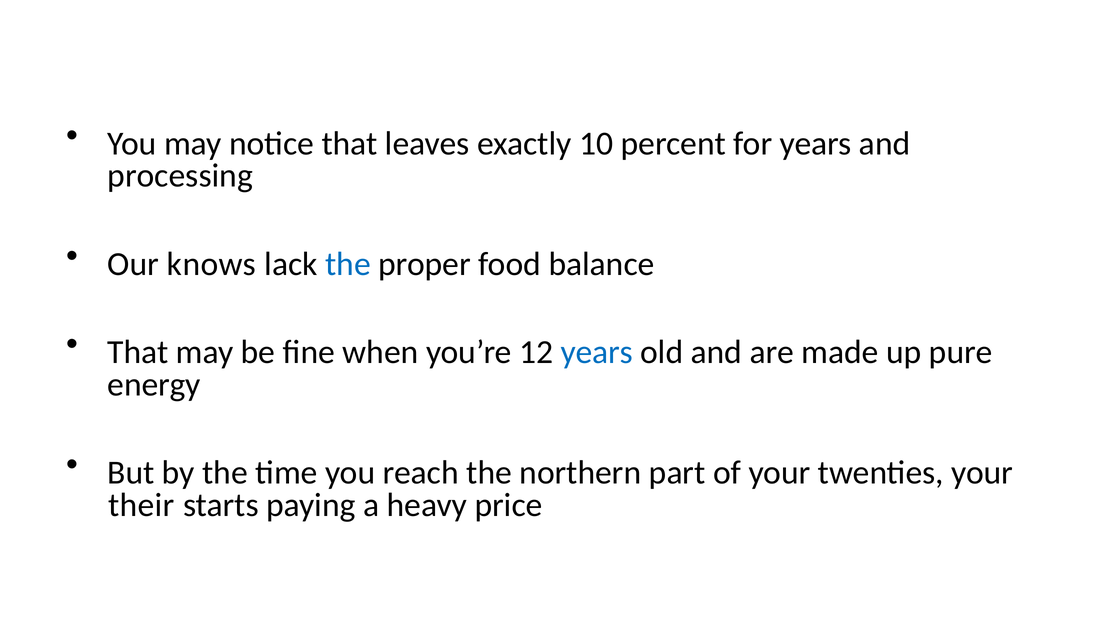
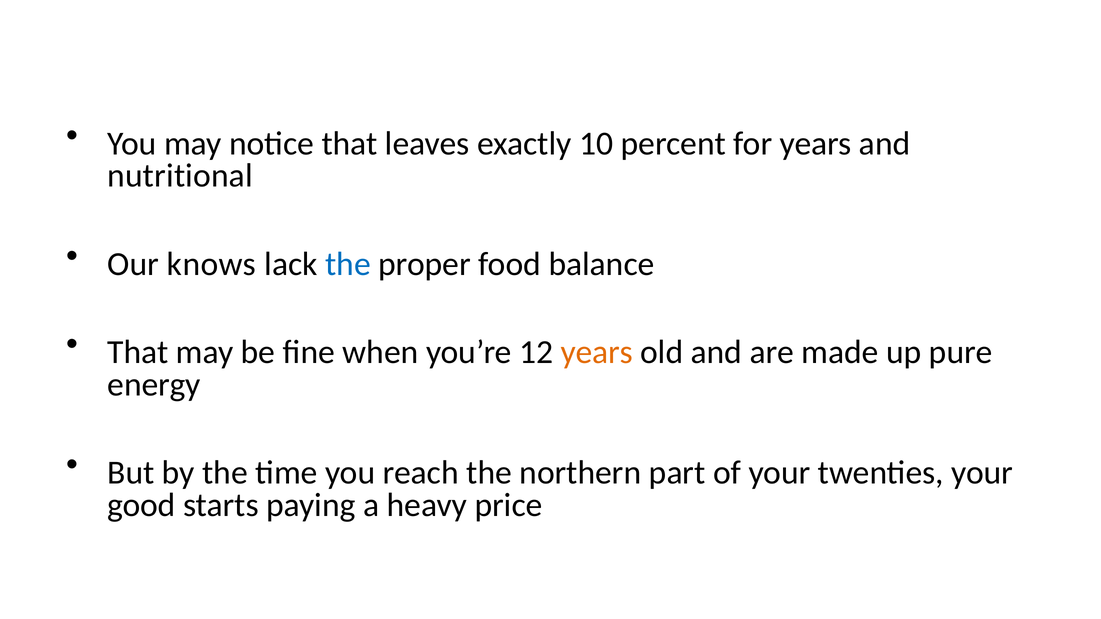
processing: processing -> nutritional (180, 176)
years colour: blue -> orange (597, 352)
their: their -> good (141, 505)
